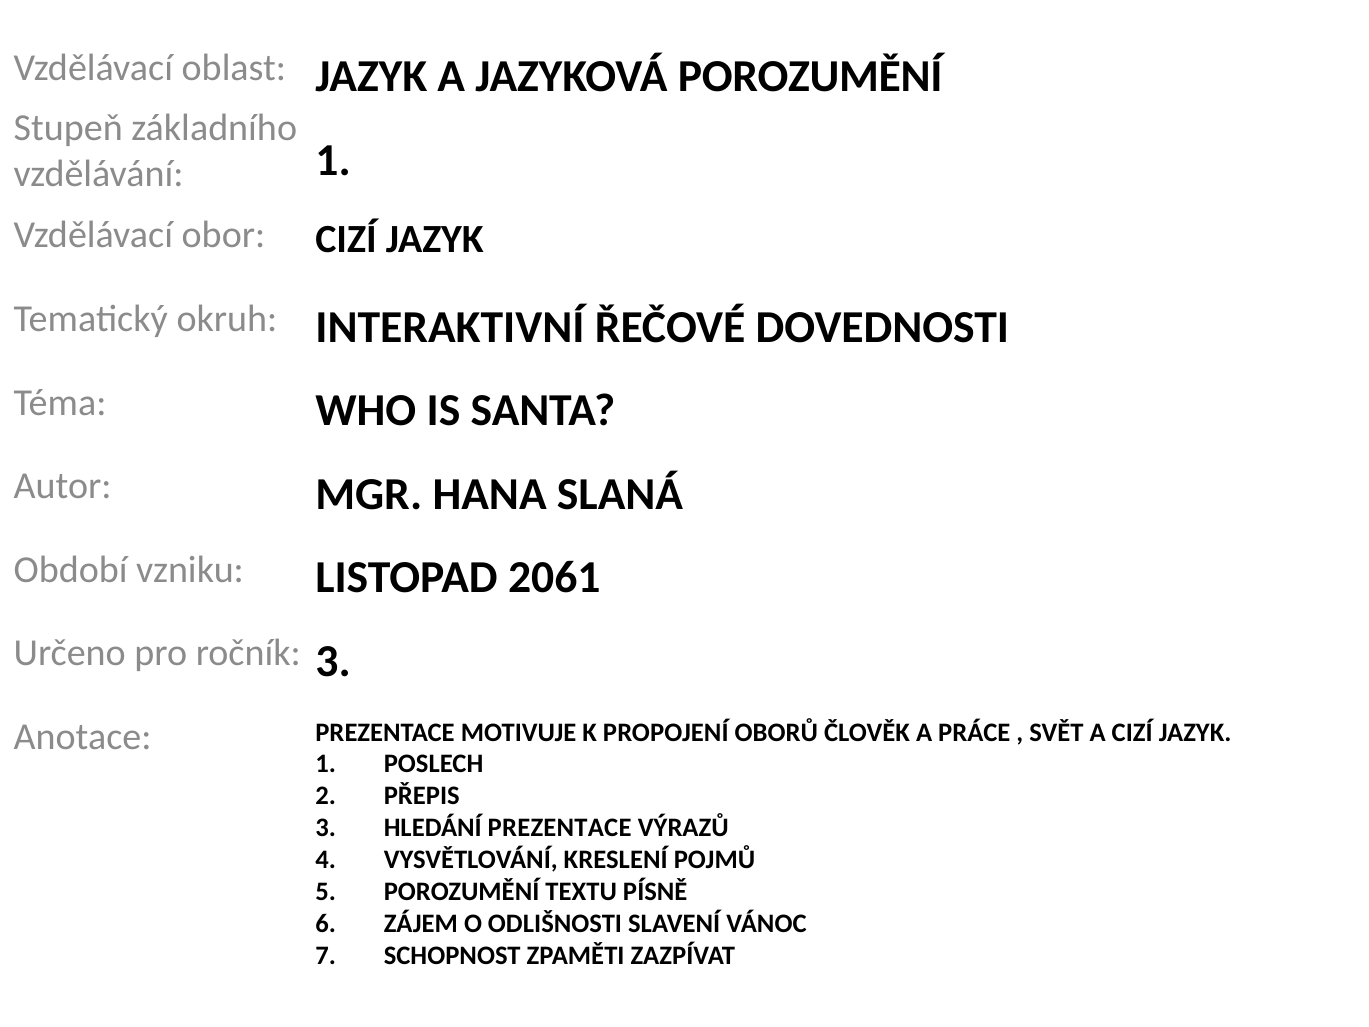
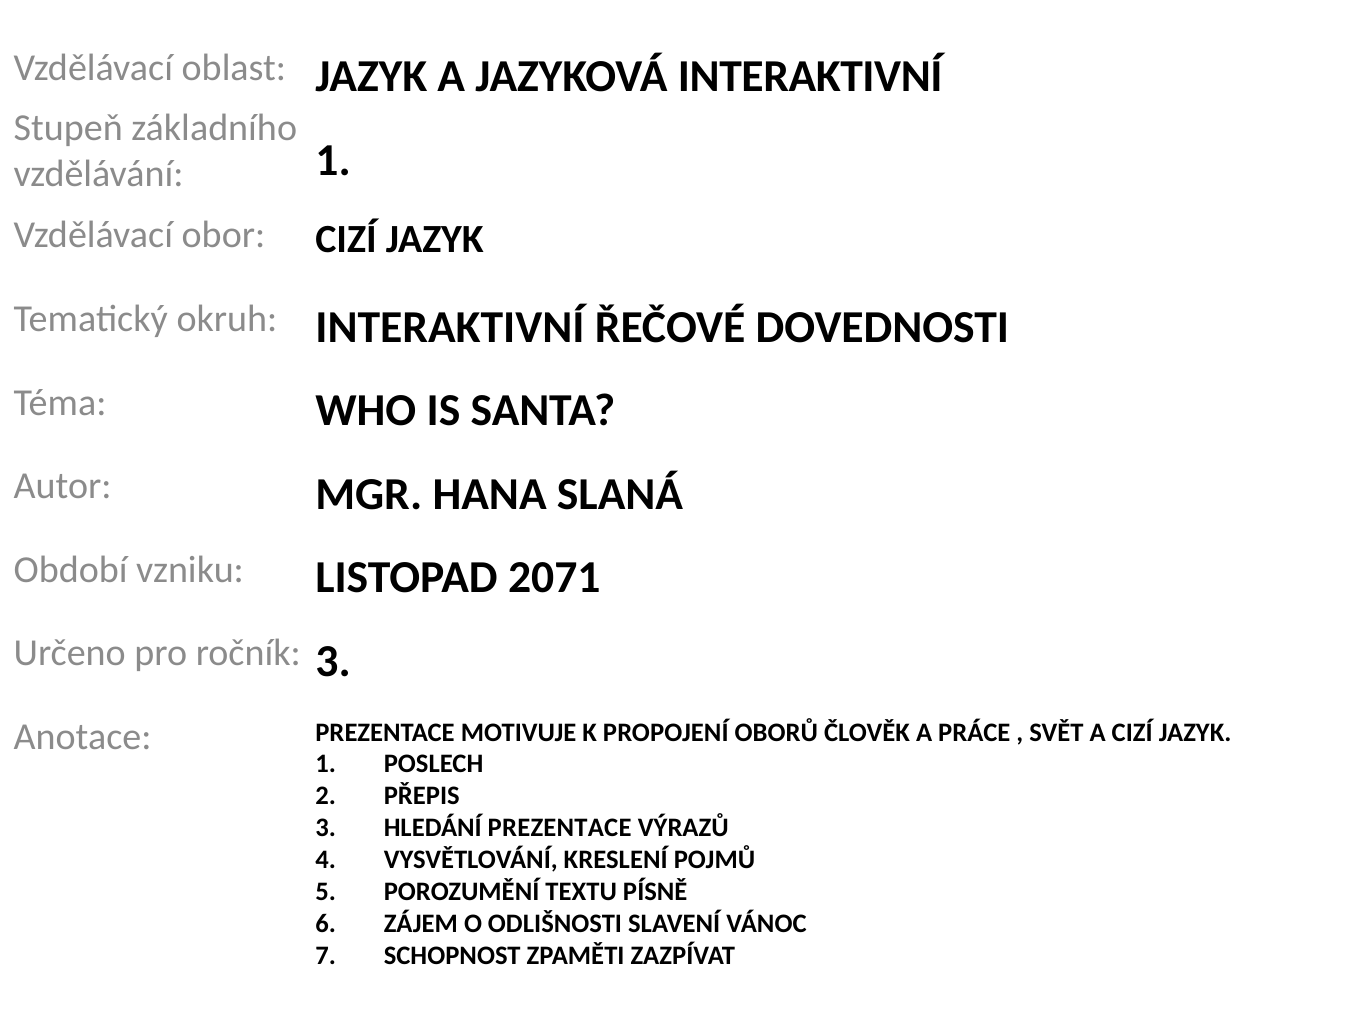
JAZYKOVÁ POROZUMĚNÍ: POROZUMĚNÍ -> INTERAKTIVNÍ (810, 76)
2061: 2061 -> 2071 (554, 578)
